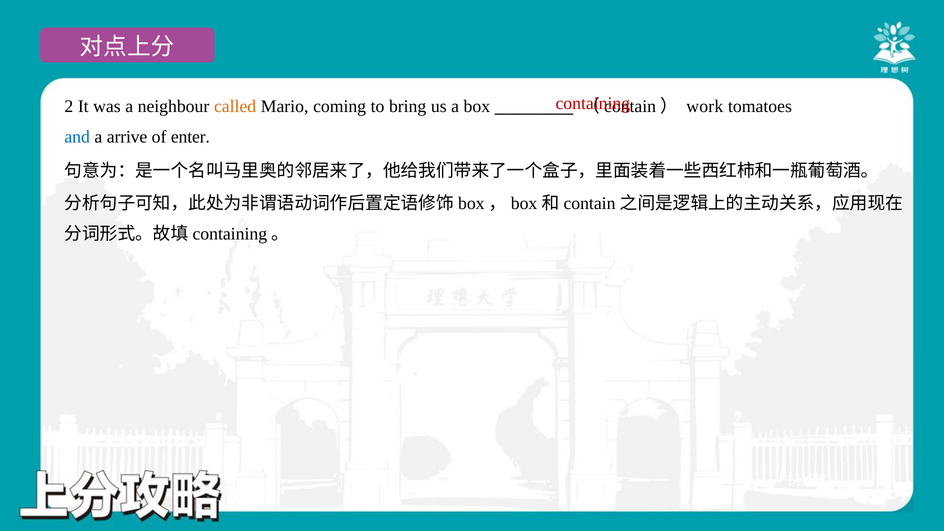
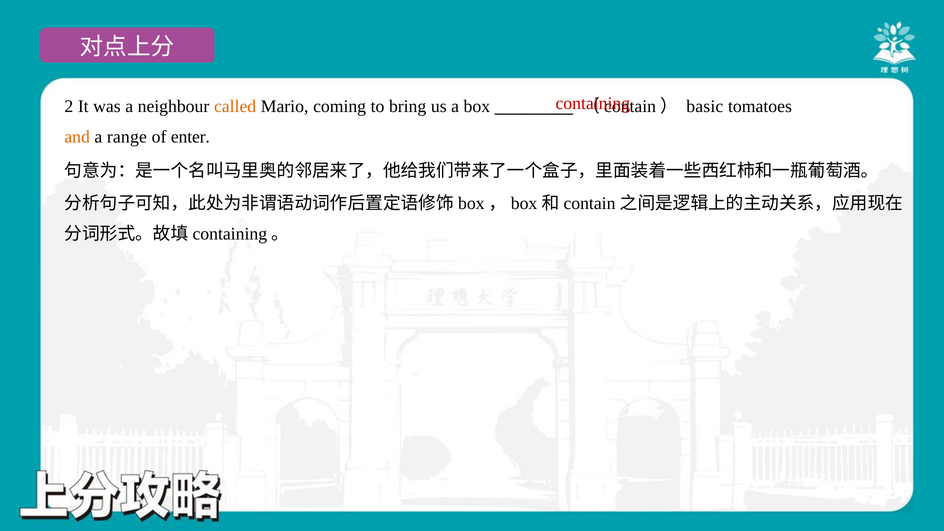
work: work -> basic (705, 107)
and colour: blue -> orange (77, 137)
arrive: arrive -> range (127, 137)
